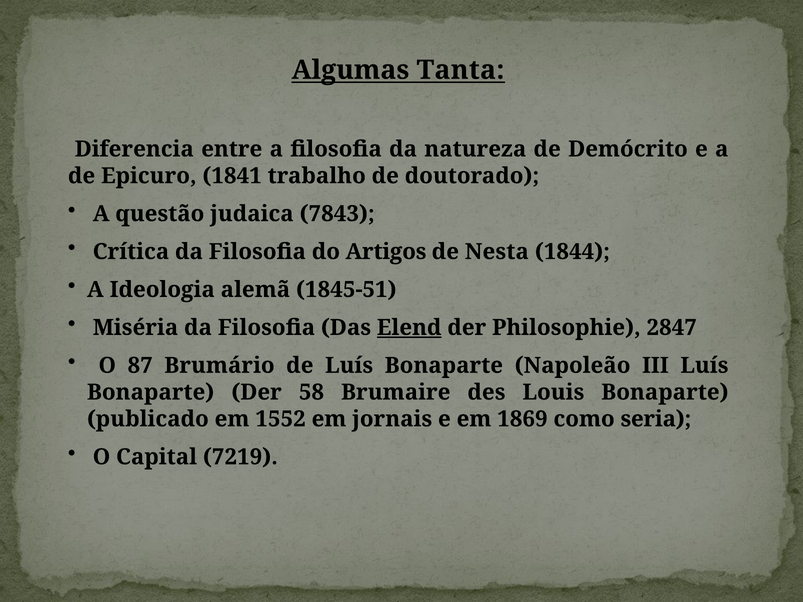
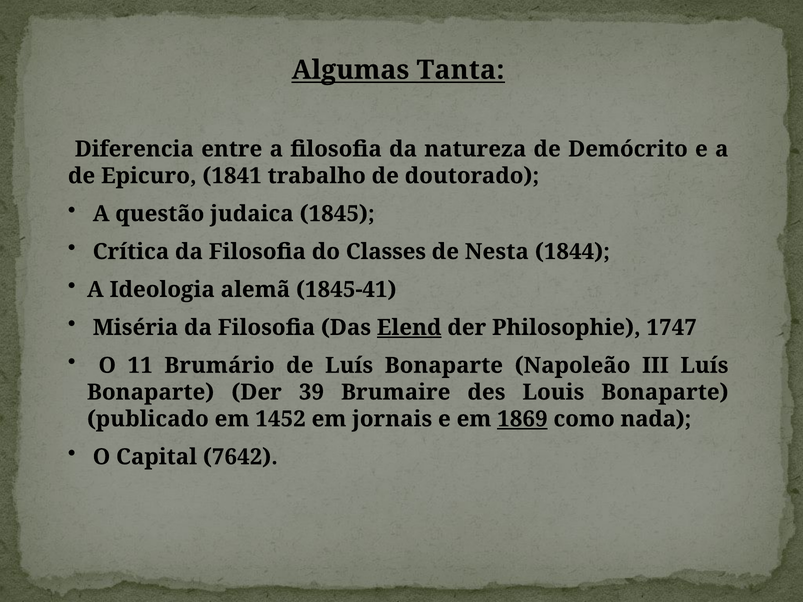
7843: 7843 -> 1845 (337, 214)
Artigos: Artigos -> Classes (386, 252)
1845-51: 1845-51 -> 1845-41 (346, 290)
2847: 2847 -> 1747 (672, 328)
87: 87 -> 11 (140, 366)
58: 58 -> 39 (311, 392)
1552: 1552 -> 1452 (280, 419)
1869 underline: none -> present (522, 419)
seria: seria -> nada (656, 419)
7219: 7219 -> 7642 (240, 457)
